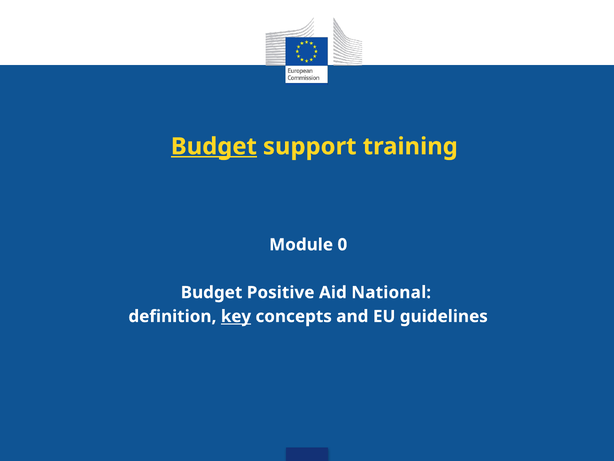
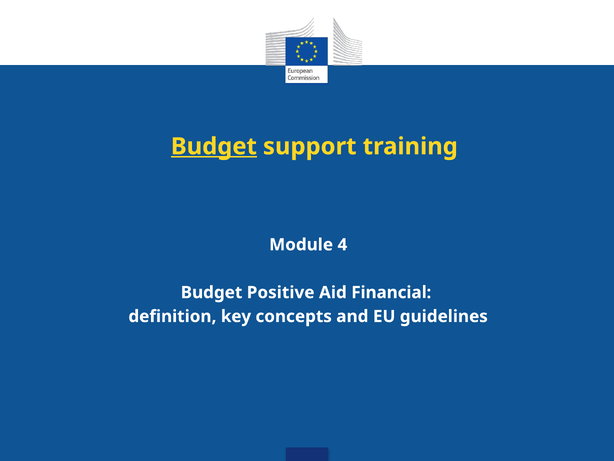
0: 0 -> 4 (342, 244)
National: National -> Financial (391, 292)
key underline: present -> none (236, 316)
